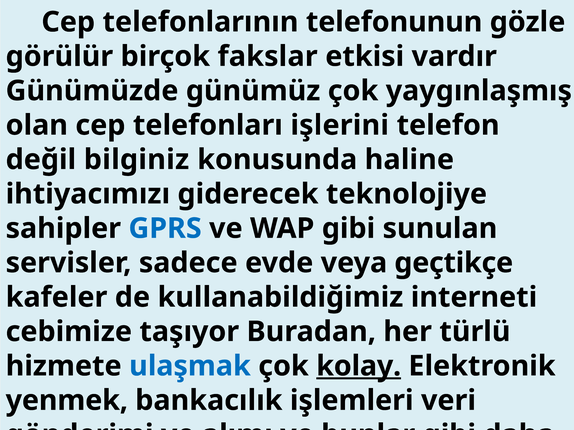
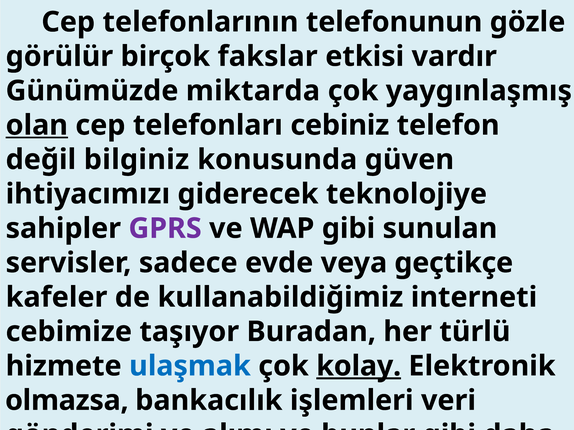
günümüz: günümüz -> miktarda (253, 91)
olan underline: none -> present (37, 125)
telefonları işlerini: işlerini -> cebiniz (340, 125)
haline: haline -> güven (409, 160)
GPRS colour: blue -> purple (165, 229)
yenmek: yenmek -> olmazsa (67, 401)
